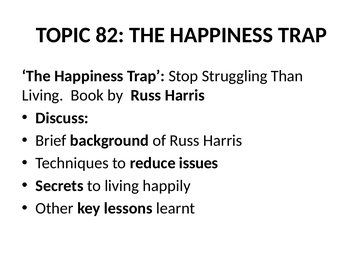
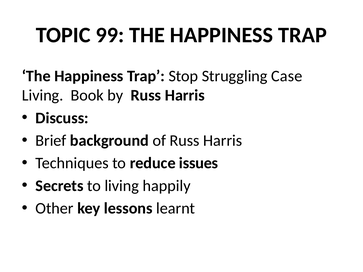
82: 82 -> 99 (110, 35)
Than: Than -> Case (287, 76)
